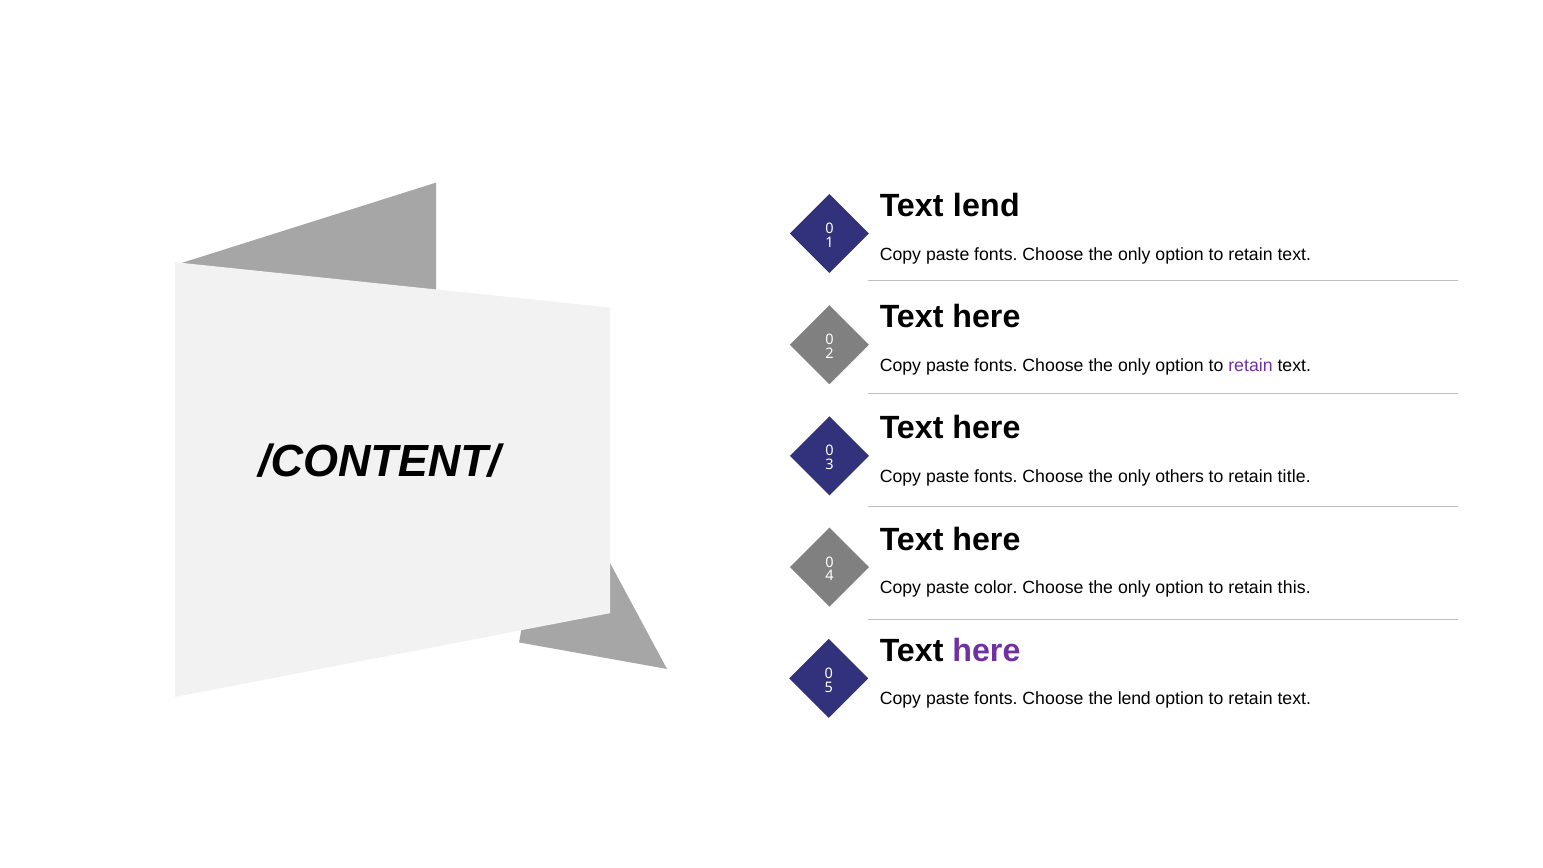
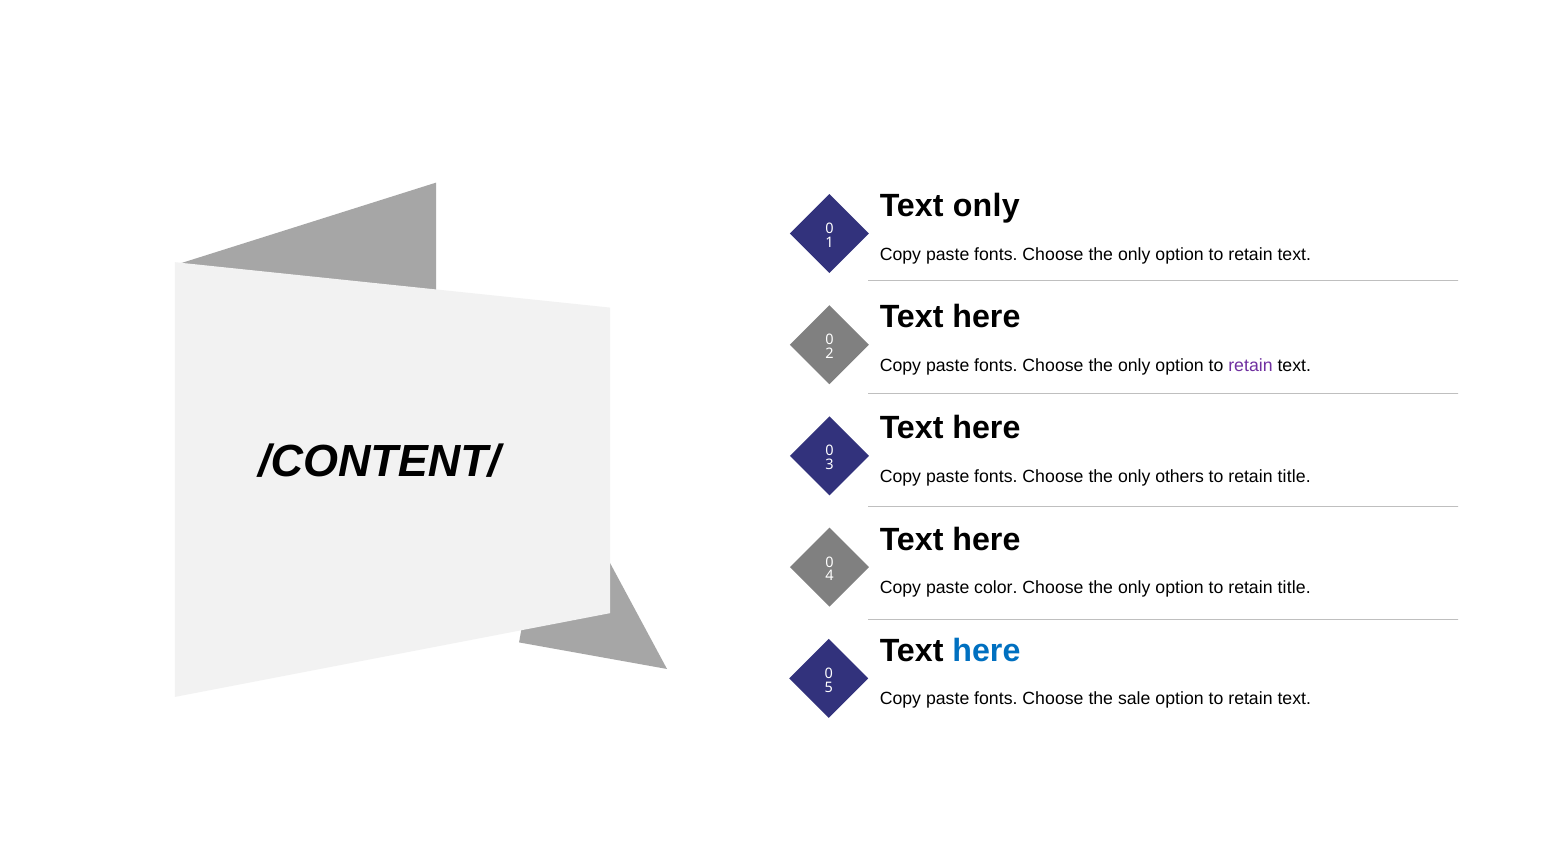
Text lend: lend -> only (986, 206)
option to retain this: this -> title (1294, 588)
here colour: purple -> blue (986, 651)
the lend: lend -> sale (1134, 699)
